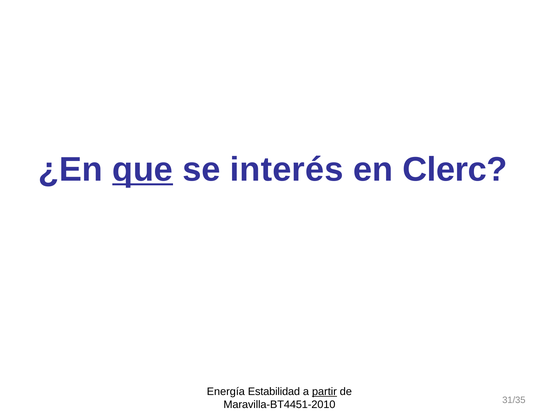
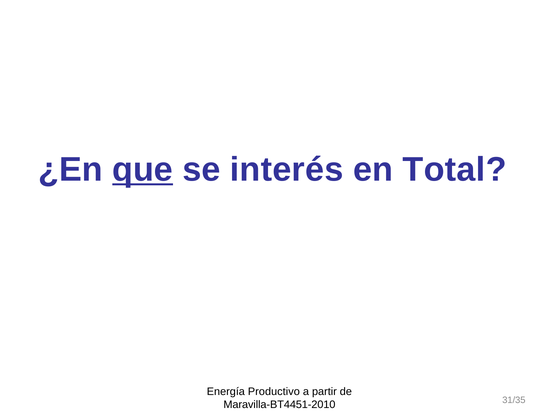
Clerc: Clerc -> Total (455, 170)
Estabilidad: Estabilidad -> Productivo (274, 392)
partir underline: present -> none (324, 392)
